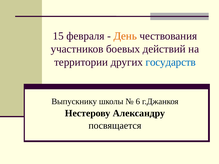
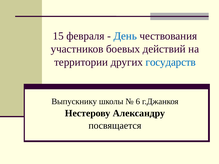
День colour: orange -> blue (125, 36)
